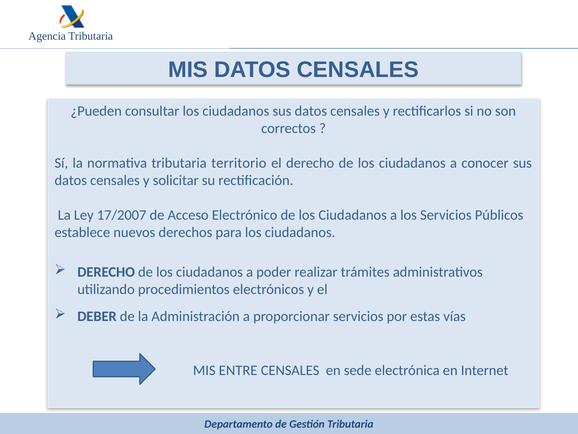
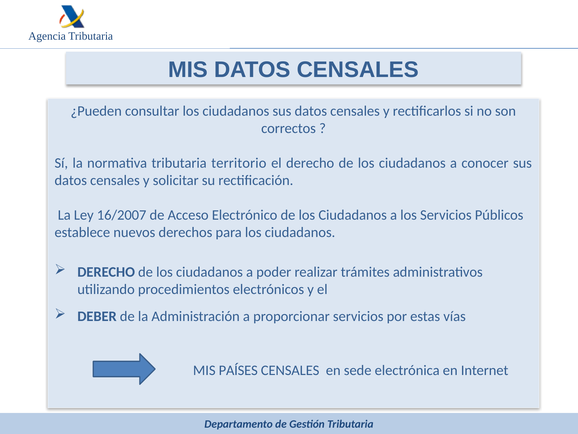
17/2007: 17/2007 -> 16/2007 (122, 215)
ENTRE: ENTRE -> PAÍSES (238, 370)
